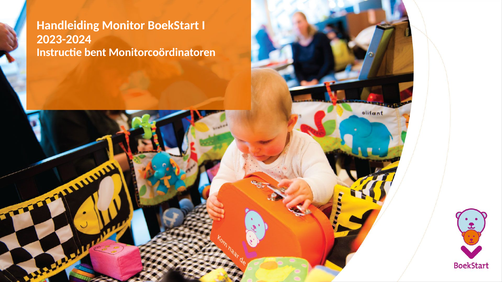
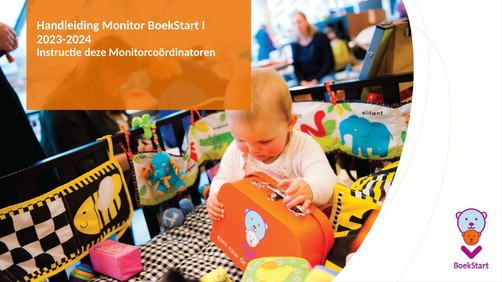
bent: bent -> deze (95, 52)
